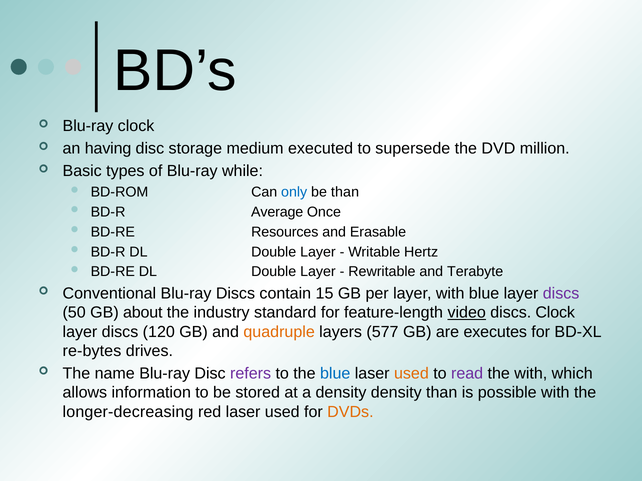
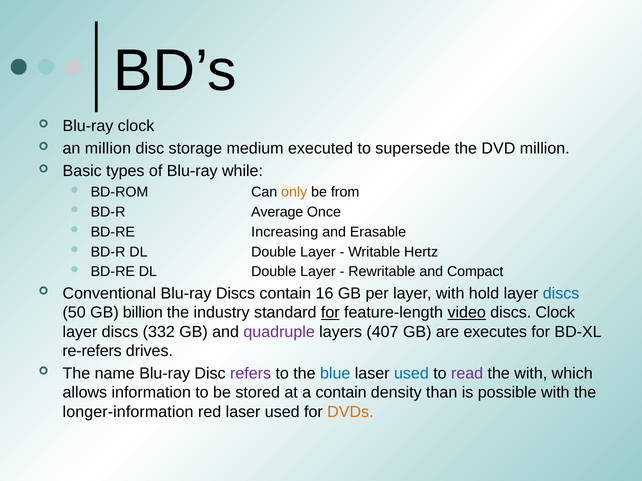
an having: having -> million (108, 149)
only colour: blue -> orange (294, 192)
be than: than -> from (345, 192)
Resources: Resources -> Increasing (285, 232)
Terabyte: Terabyte -> Compact (475, 272)
15: 15 -> 16 (325, 294)
with blue: blue -> hold (484, 294)
discs colour: purple -> blue (561, 294)
about: about -> billion (143, 313)
for underline: none -> present (330, 313)
120: 120 -> 332 (159, 332)
quadruple colour: orange -> purple (279, 332)
577: 577 -> 407 (383, 332)
re-bytes: re-bytes -> re-refers (92, 351)
used colour: orange -> blue (411, 374)
a density: density -> contain (341, 393)
longer-decreasing: longer-decreasing -> longer-information (128, 412)
